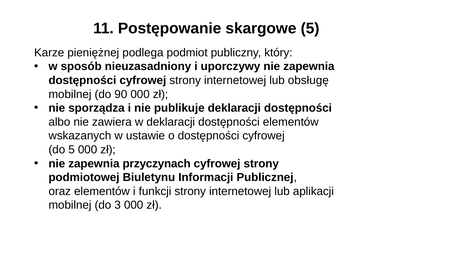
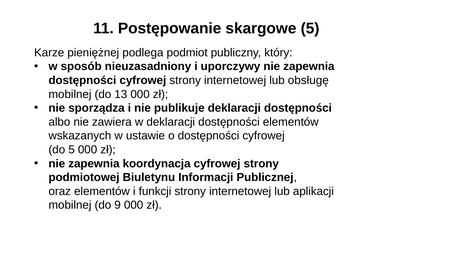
90: 90 -> 13 (121, 94)
przyczynach: przyczynach -> koordynacja (157, 163)
3: 3 -> 9 (118, 205)
